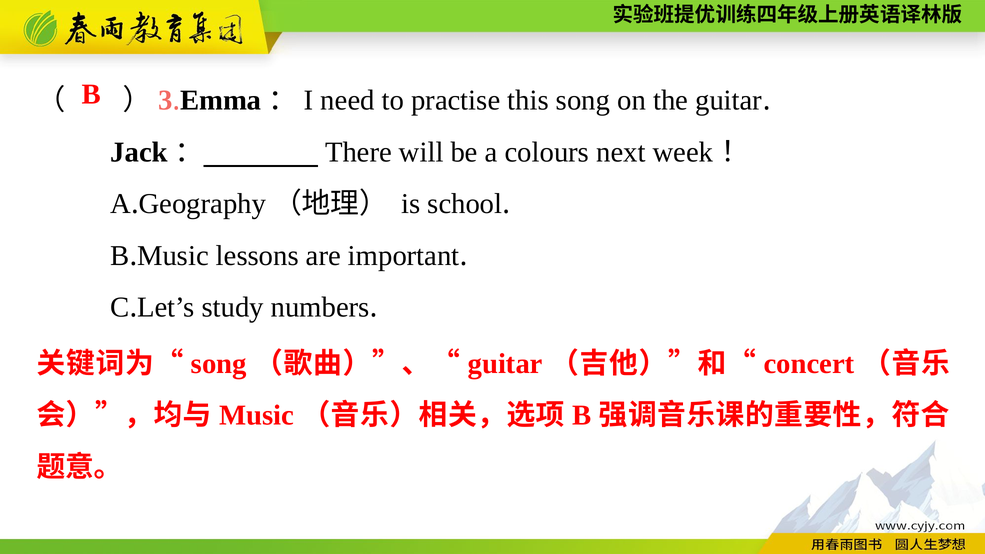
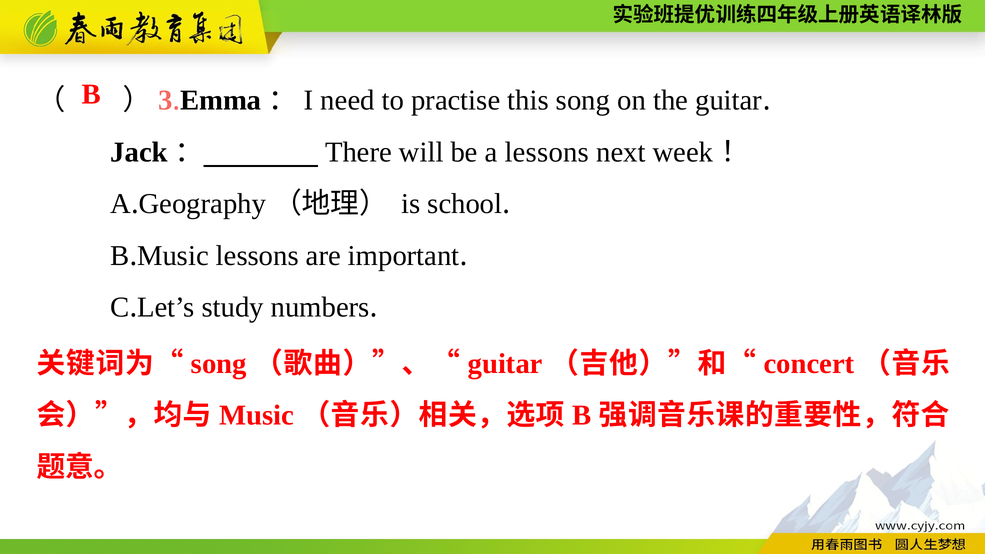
a colours: colours -> lessons (547, 152)
